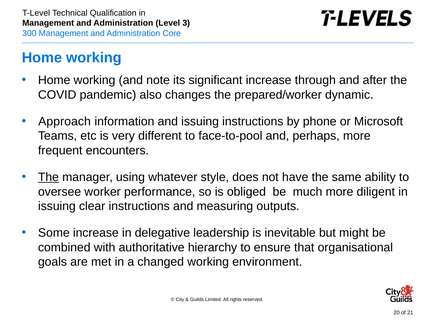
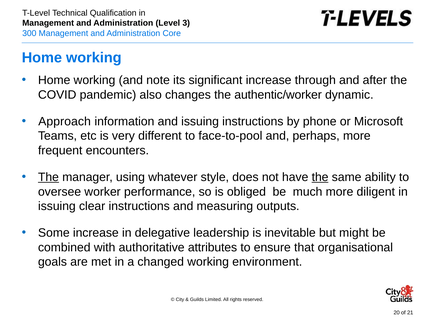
prepared/worker: prepared/worker -> authentic/worker (278, 95)
the underline: none -> present (320, 177)
hierarchy: hierarchy -> attributes (213, 247)
